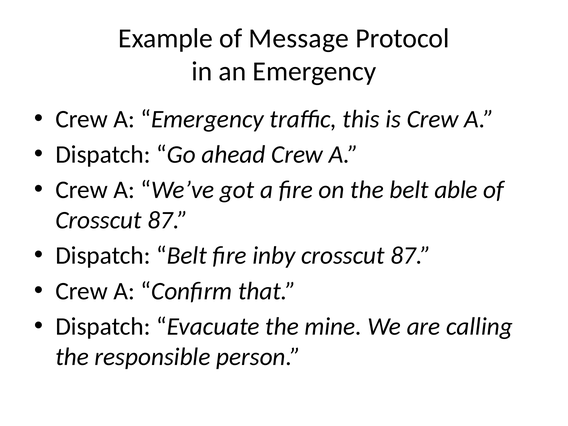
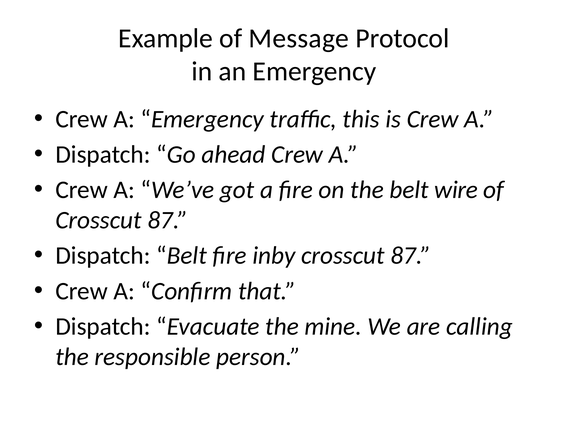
able: able -> wire (456, 190)
